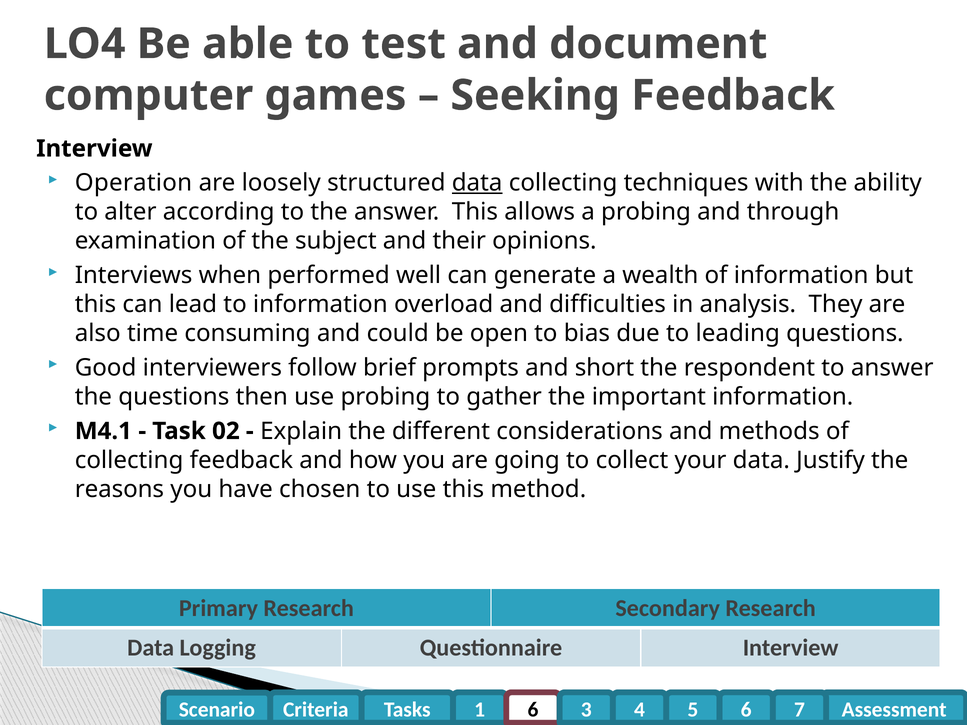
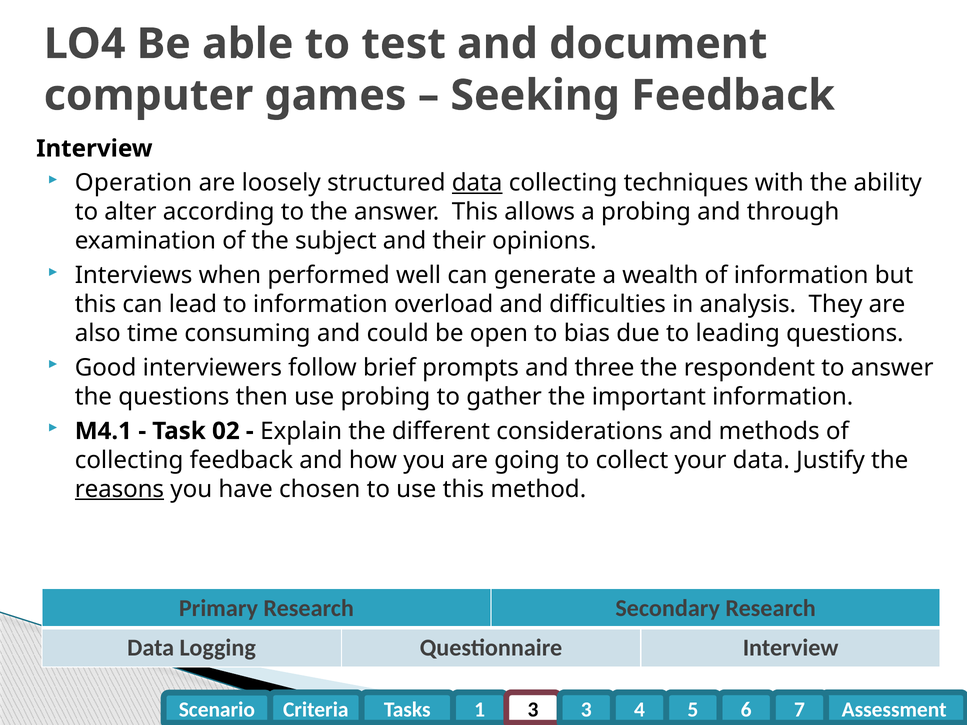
short: short -> three (605, 368)
reasons underline: none -> present (119, 489)
1 6: 6 -> 3 (533, 710)
